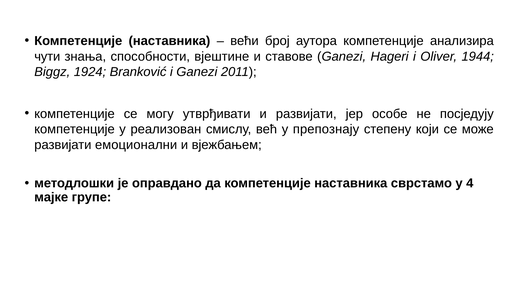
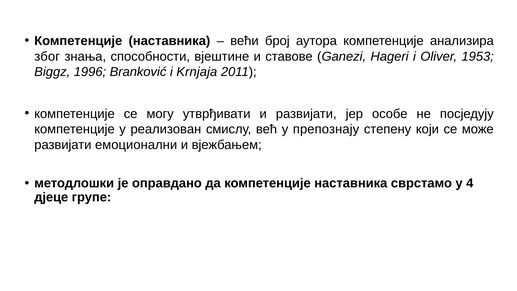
чути: чути -> због (47, 56)
1944: 1944 -> 1953 (478, 56)
1924: 1924 -> 1996 (90, 72)
i Ganezi: Ganezi -> Krnjaja (197, 72)
мајке: мајке -> дјеце (51, 197)
